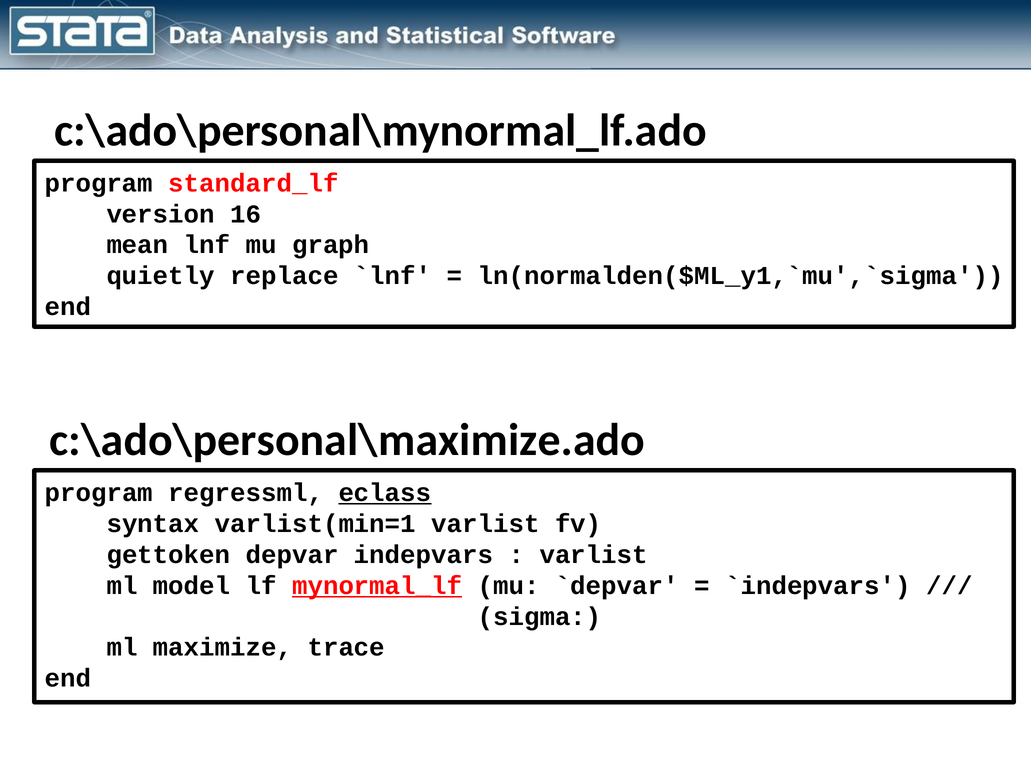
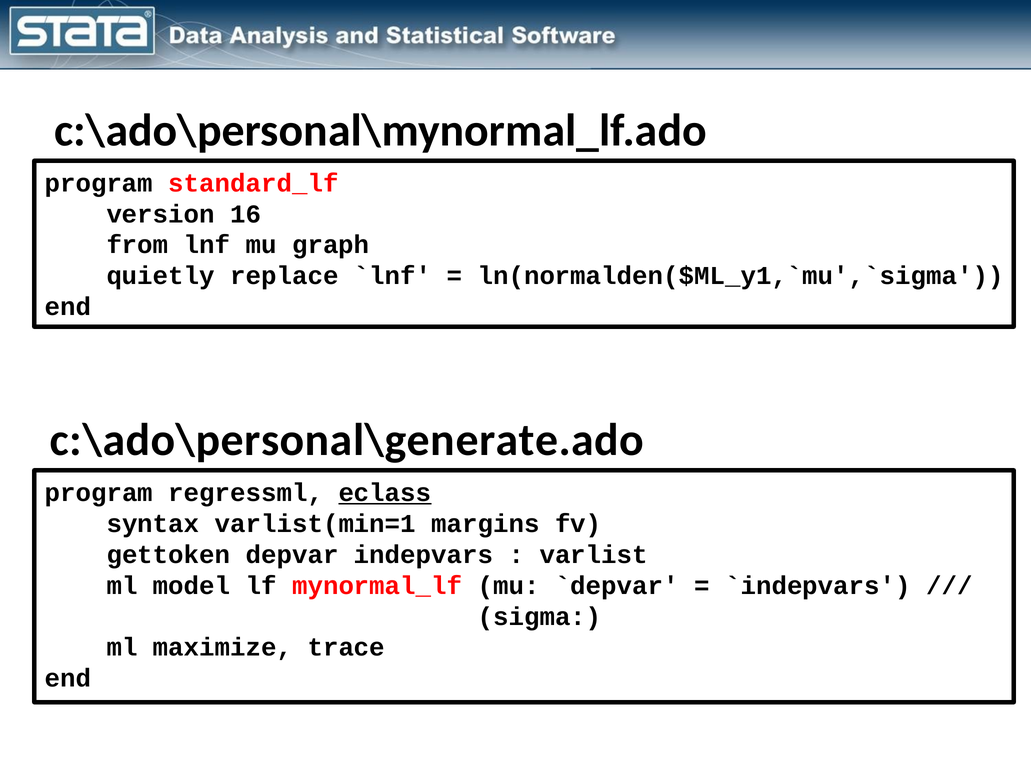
mean: mean -> from (137, 245)
c:\ado\personal\maximize.ado: c:\ado\personal\maximize.ado -> c:\ado\personal\generate.ado (347, 440)
varlist(min=1 varlist: varlist -> margins (485, 523)
mynormal_lf underline: present -> none (377, 585)
